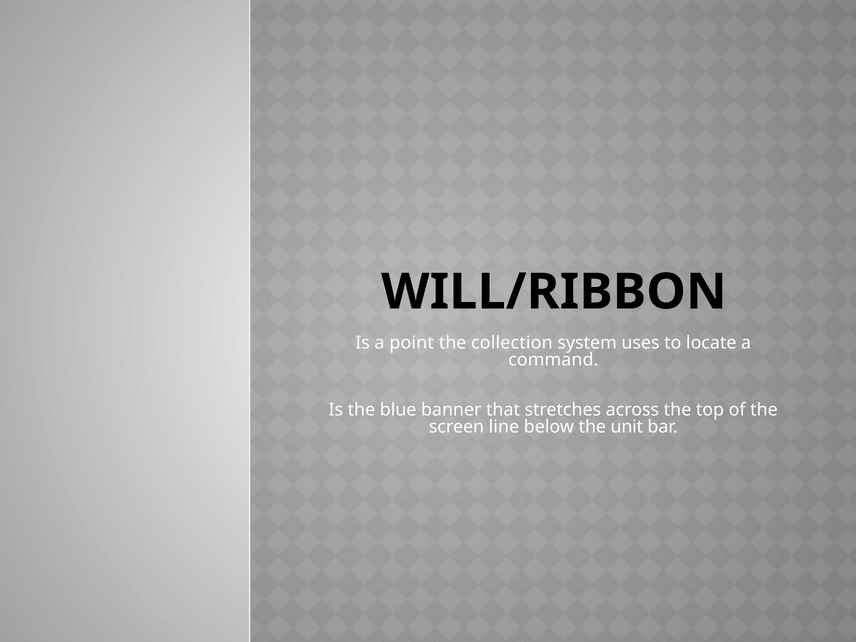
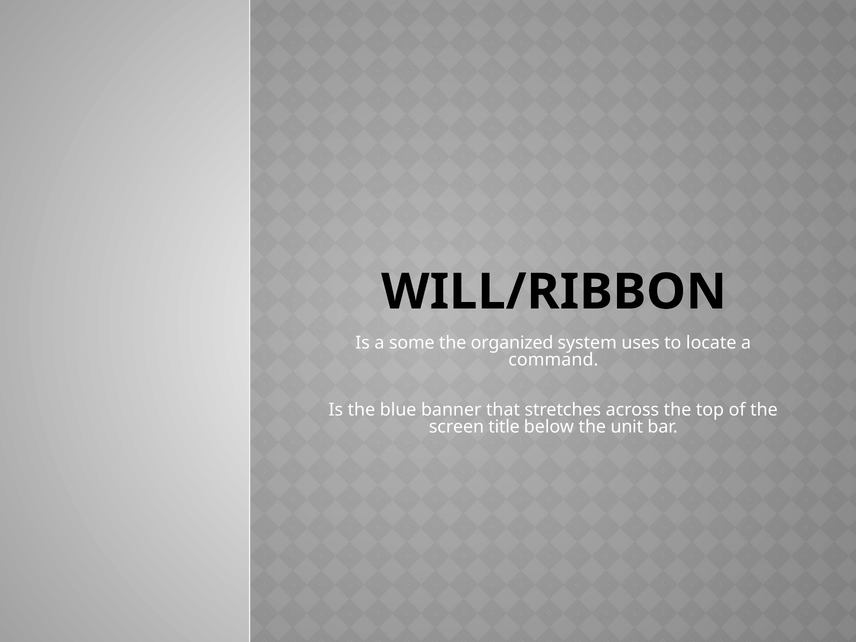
point: point -> some (412, 343)
collection: collection -> organized (512, 343)
line: line -> title (504, 427)
